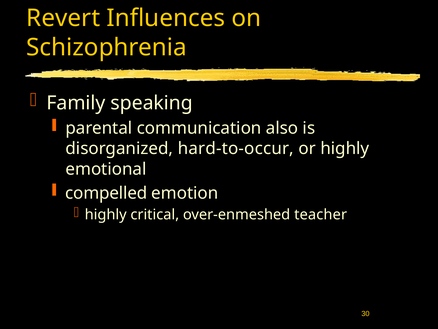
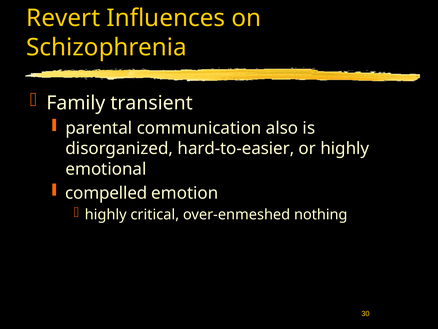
speaking: speaking -> transient (152, 103)
hard-to-occur: hard-to-occur -> hard-to-easier (236, 148)
teacher: teacher -> nothing (321, 215)
